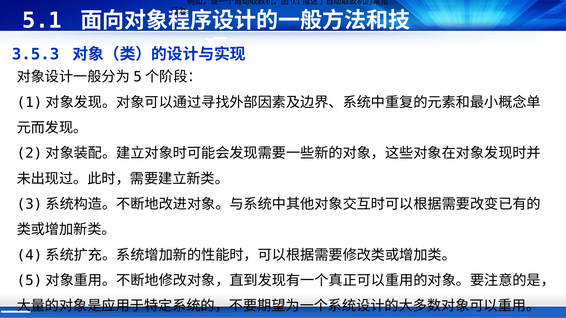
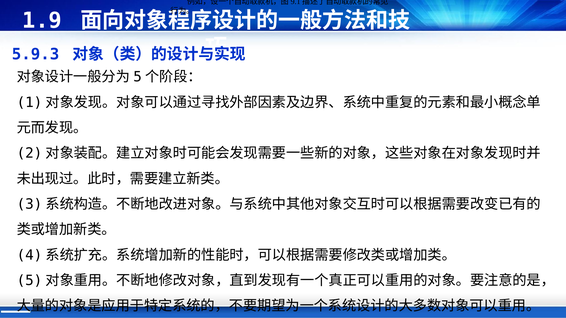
5.1: 5.1 -> 1.9 (42, 21)
3.5.3: 3.5.3 -> 5.9.3 (36, 54)
